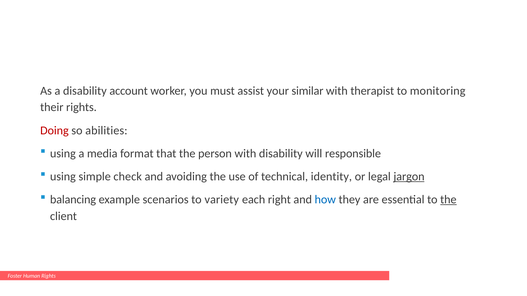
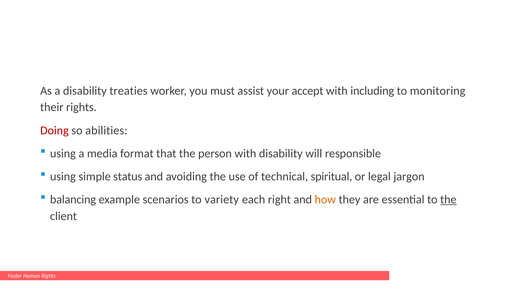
account: account -> treaties (129, 91)
similar: similar -> accept (308, 91)
therapist: therapist -> including (372, 91)
check: check -> status (128, 177)
identity: identity -> spiritual (331, 177)
jargon underline: present -> none (409, 177)
how colour: blue -> orange (325, 200)
